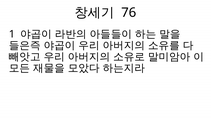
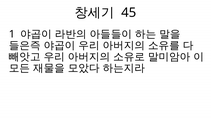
76: 76 -> 45 (129, 13)
